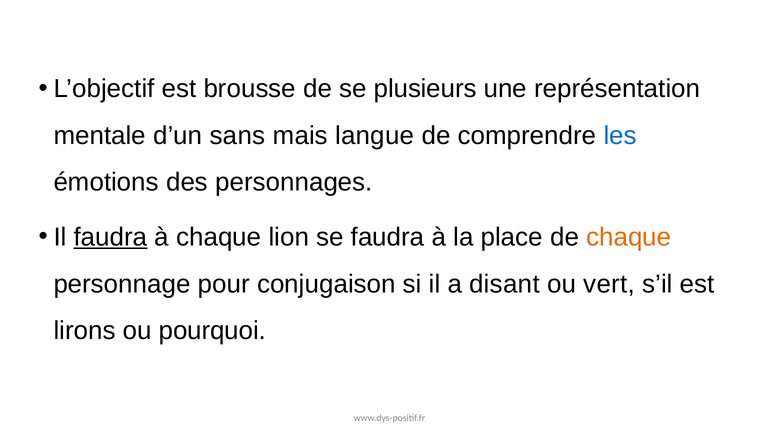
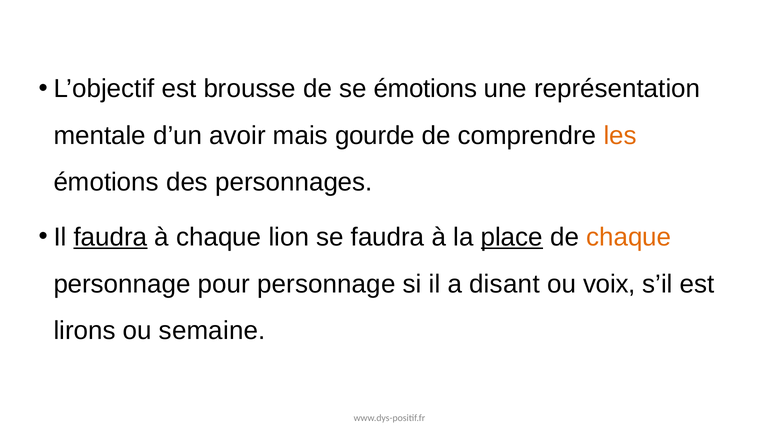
se plusieurs: plusieurs -> émotions (425, 89)
sans: sans -> avoir (238, 136)
langue: langue -> gourde (375, 136)
les colour: blue -> orange (620, 136)
place underline: none -> present (512, 237)
pour conjugaison: conjugaison -> personnage (326, 284)
vert: vert -> voix (609, 284)
pourquoi: pourquoi -> semaine (212, 331)
